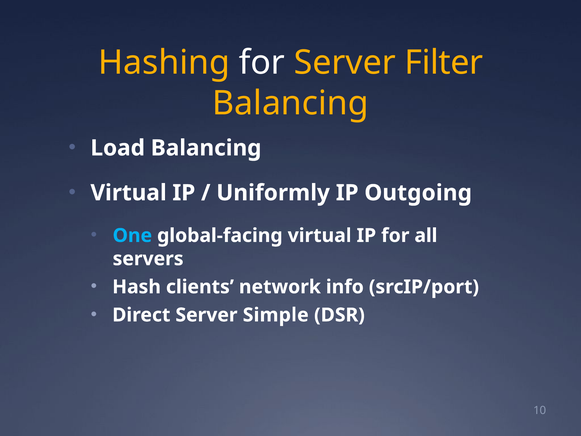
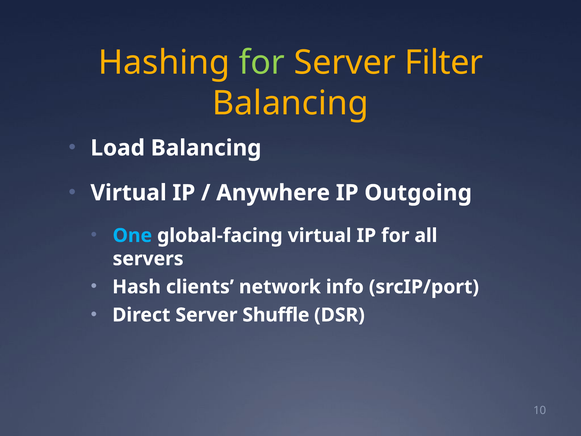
for colour: white -> light green (262, 63)
Uniformly: Uniformly -> Anywhere (273, 193)
Simple: Simple -> Shuffle (276, 315)
